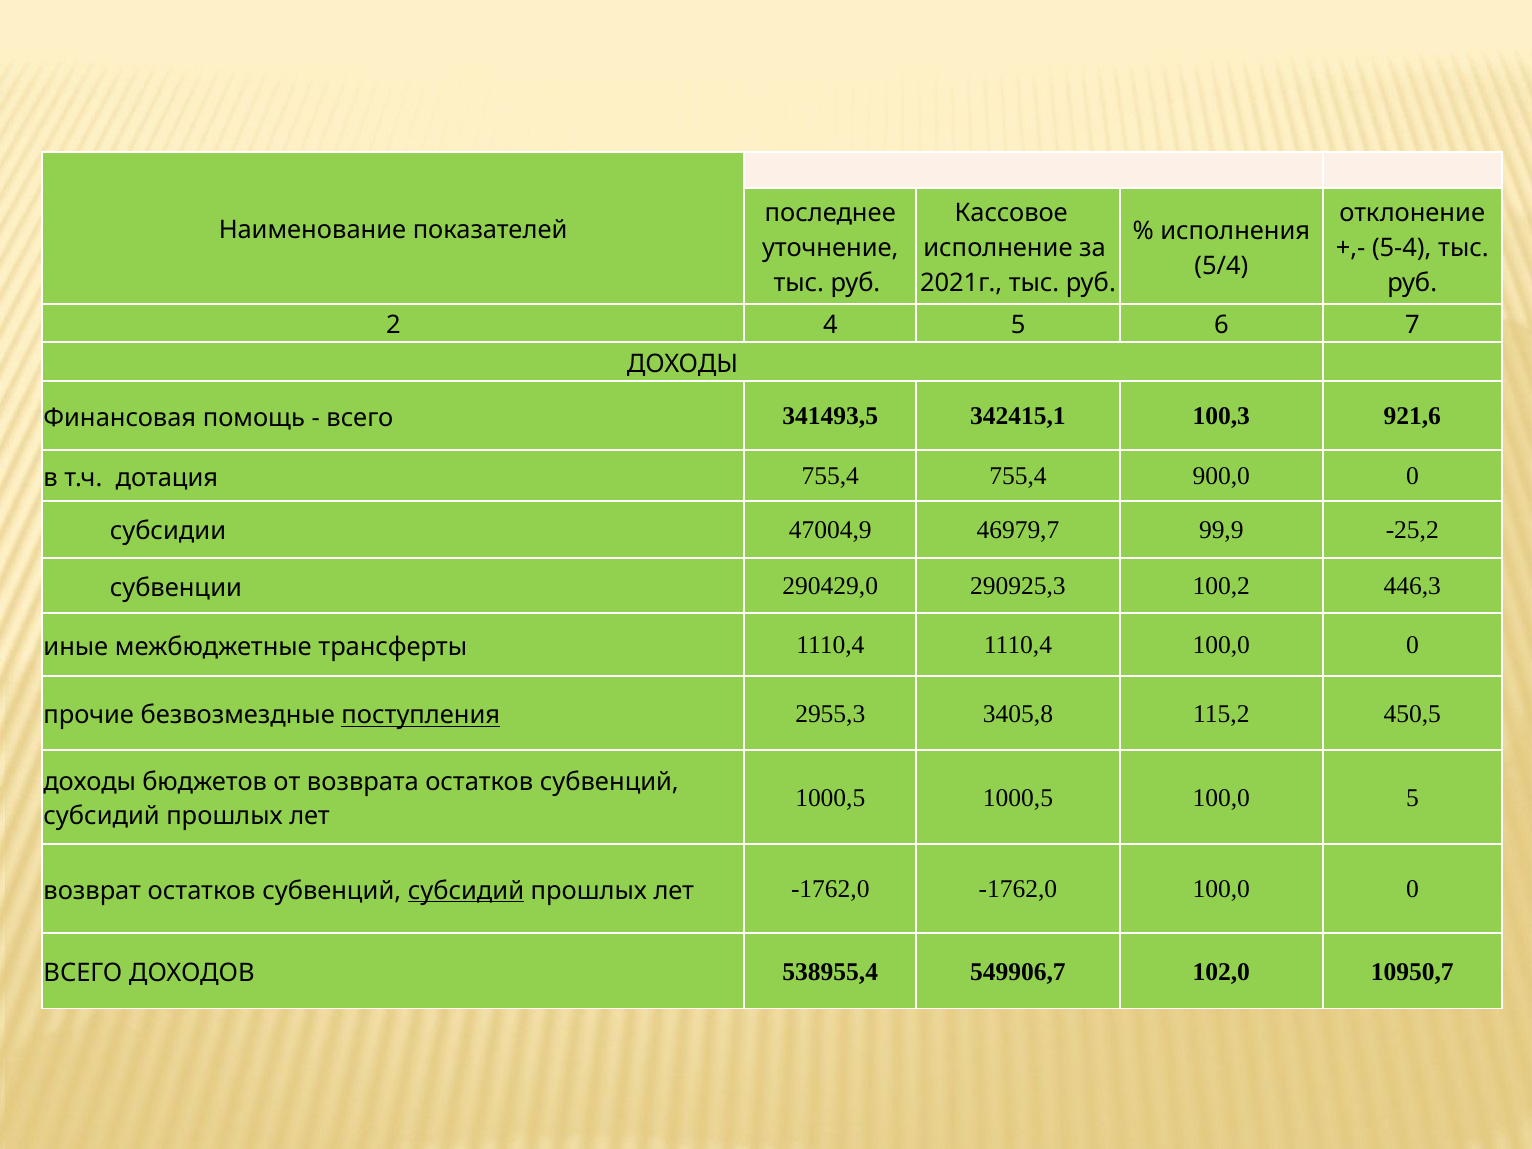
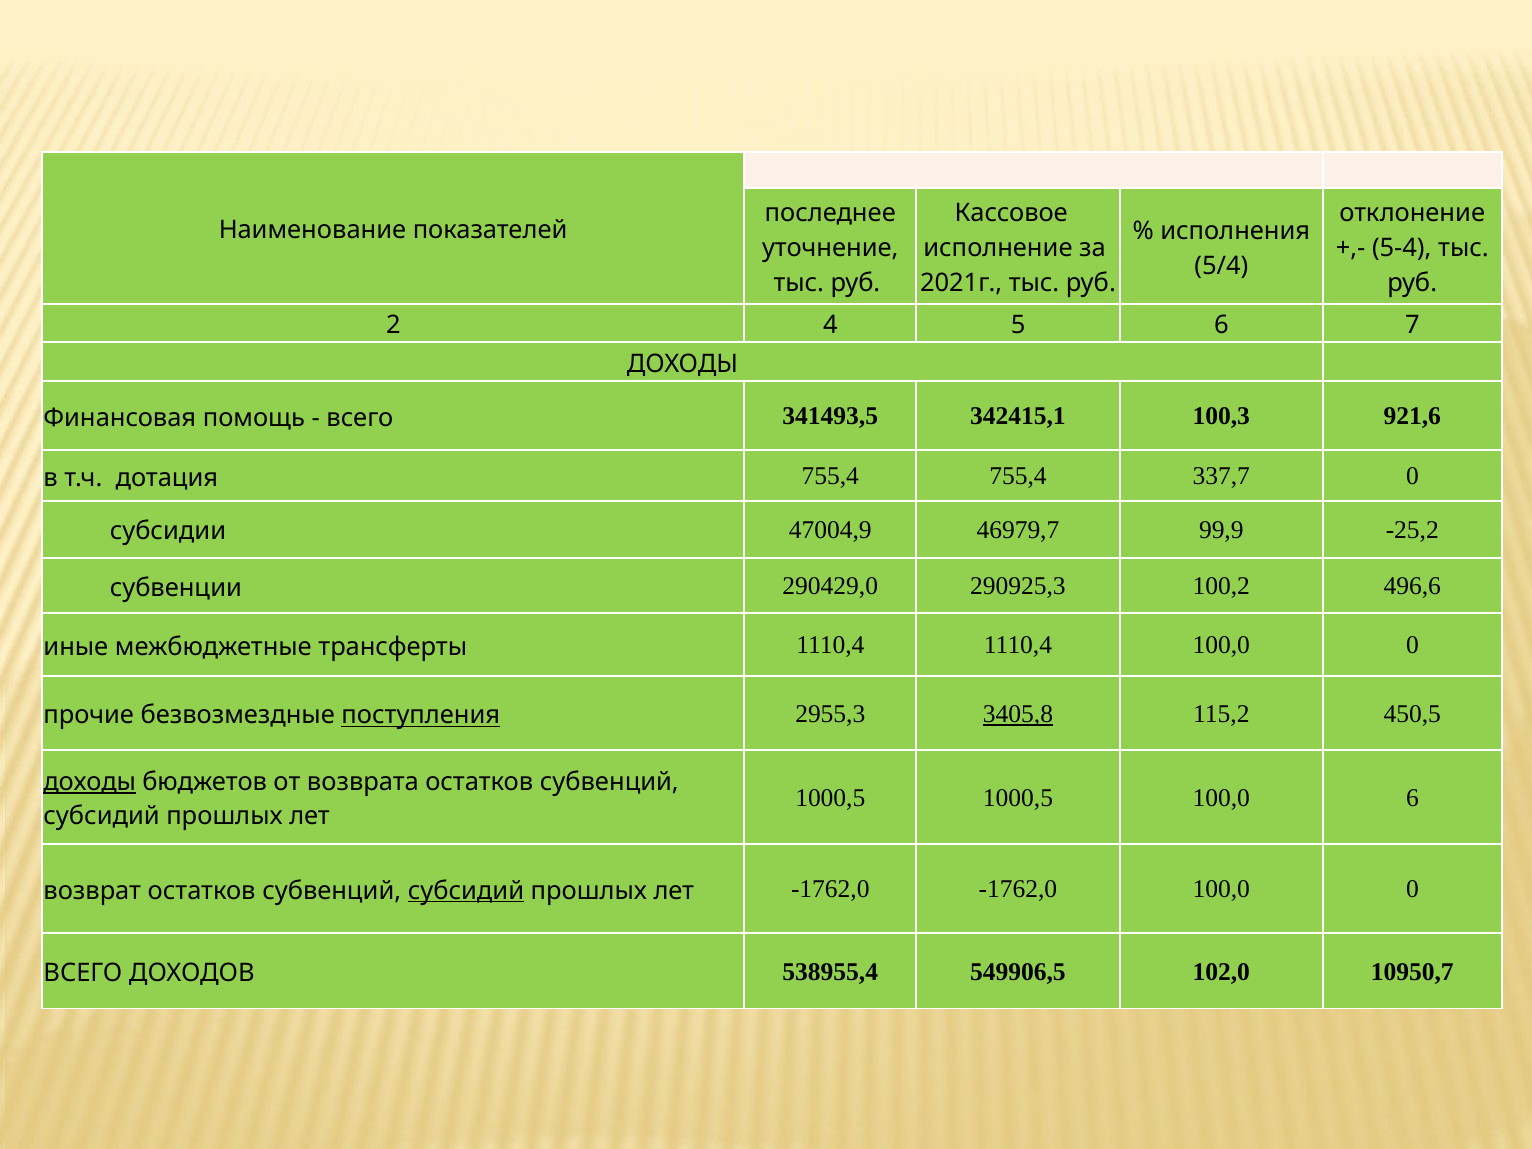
900,0: 900,0 -> 337,7 (1221, 476)
446,3: 446,3 -> 496,6 (1412, 586)
3405,8 underline: none -> present (1018, 714)
доходы underline: none -> present (90, 782)
100,0 5: 5 -> 6 (1412, 798)
549906,7: 549906,7 -> 549906,5 (1018, 972)
